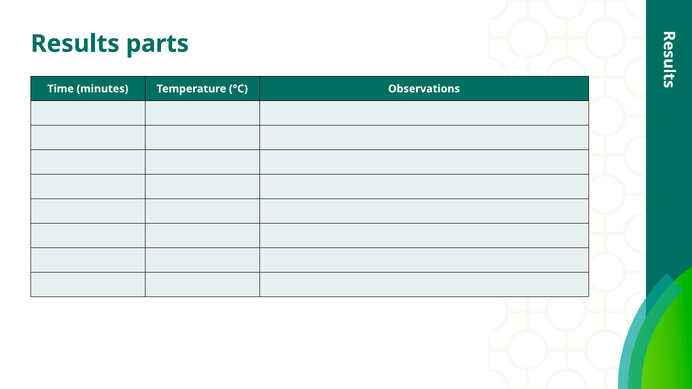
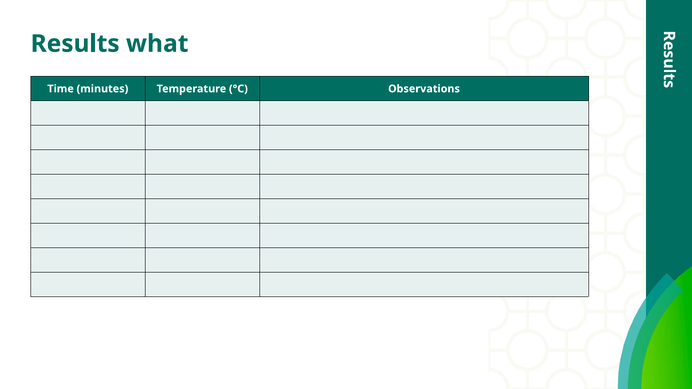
parts: parts -> what (157, 44)
